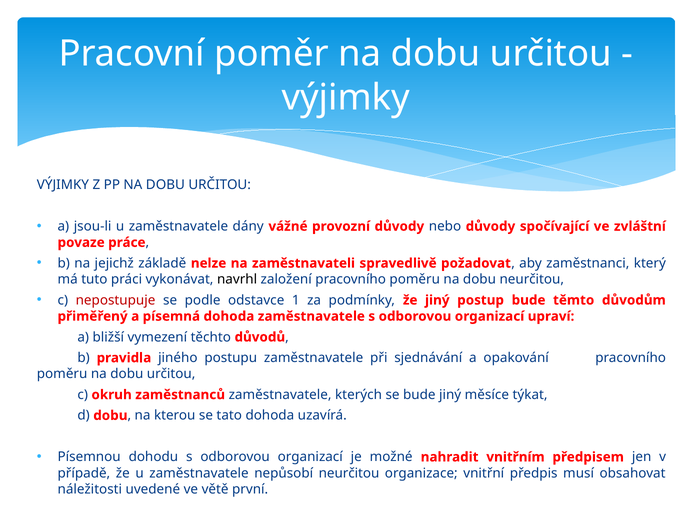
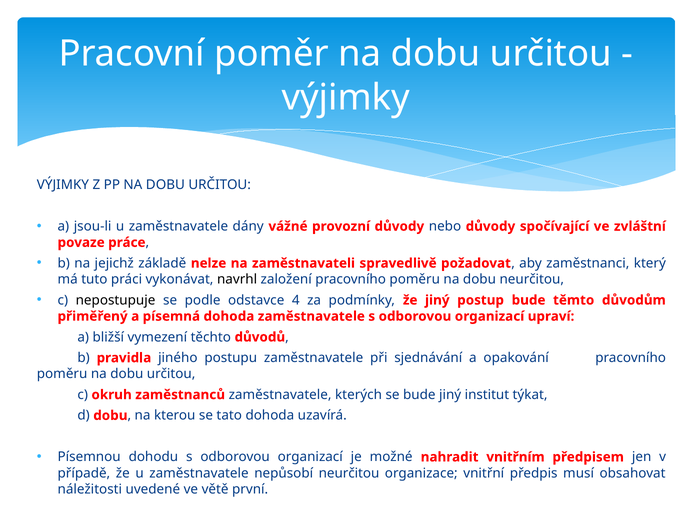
nepostupuje colour: red -> black (116, 300)
1: 1 -> 4 (296, 300)
měsíce: měsíce -> institut (487, 395)
